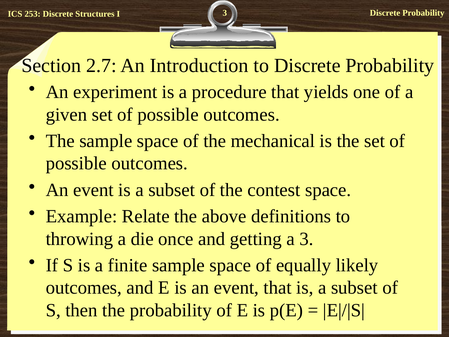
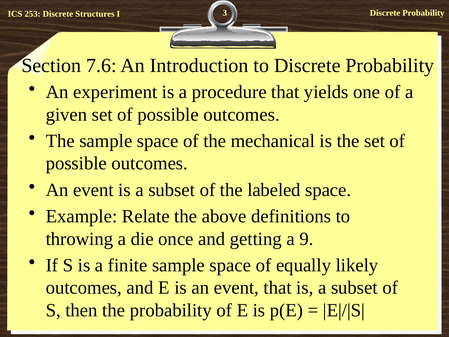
2.7: 2.7 -> 7.6 (101, 66)
contest: contest -> labeled (274, 190)
a 3: 3 -> 9 (306, 239)
